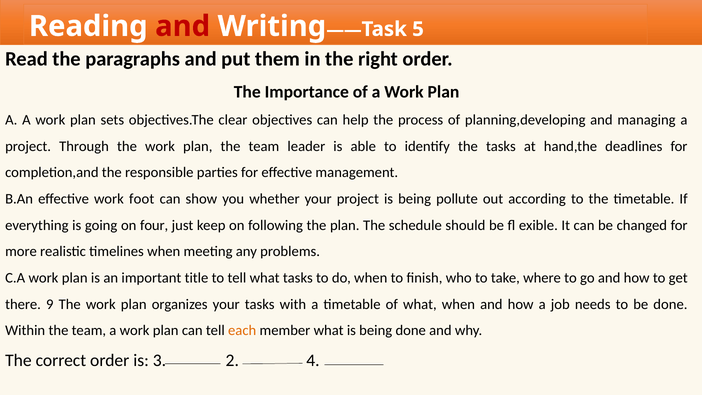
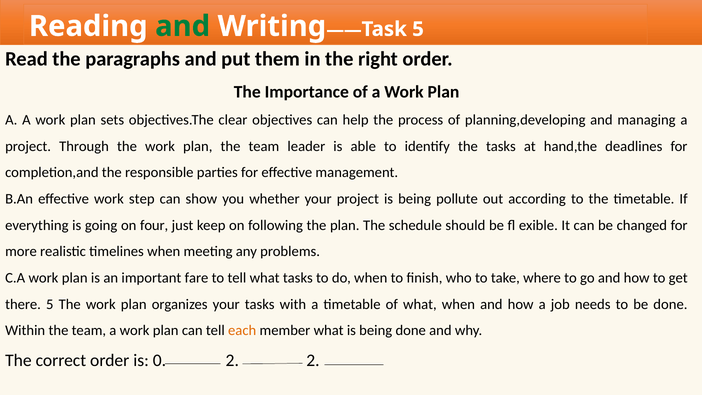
and colour: red -> green (183, 26)
foot: foot -> step (142, 199)
title: title -> fare (197, 278)
there 9: 9 -> 5 (50, 304)
3: 3 -> 0 (159, 360)
2 4: 4 -> 2 (313, 360)
